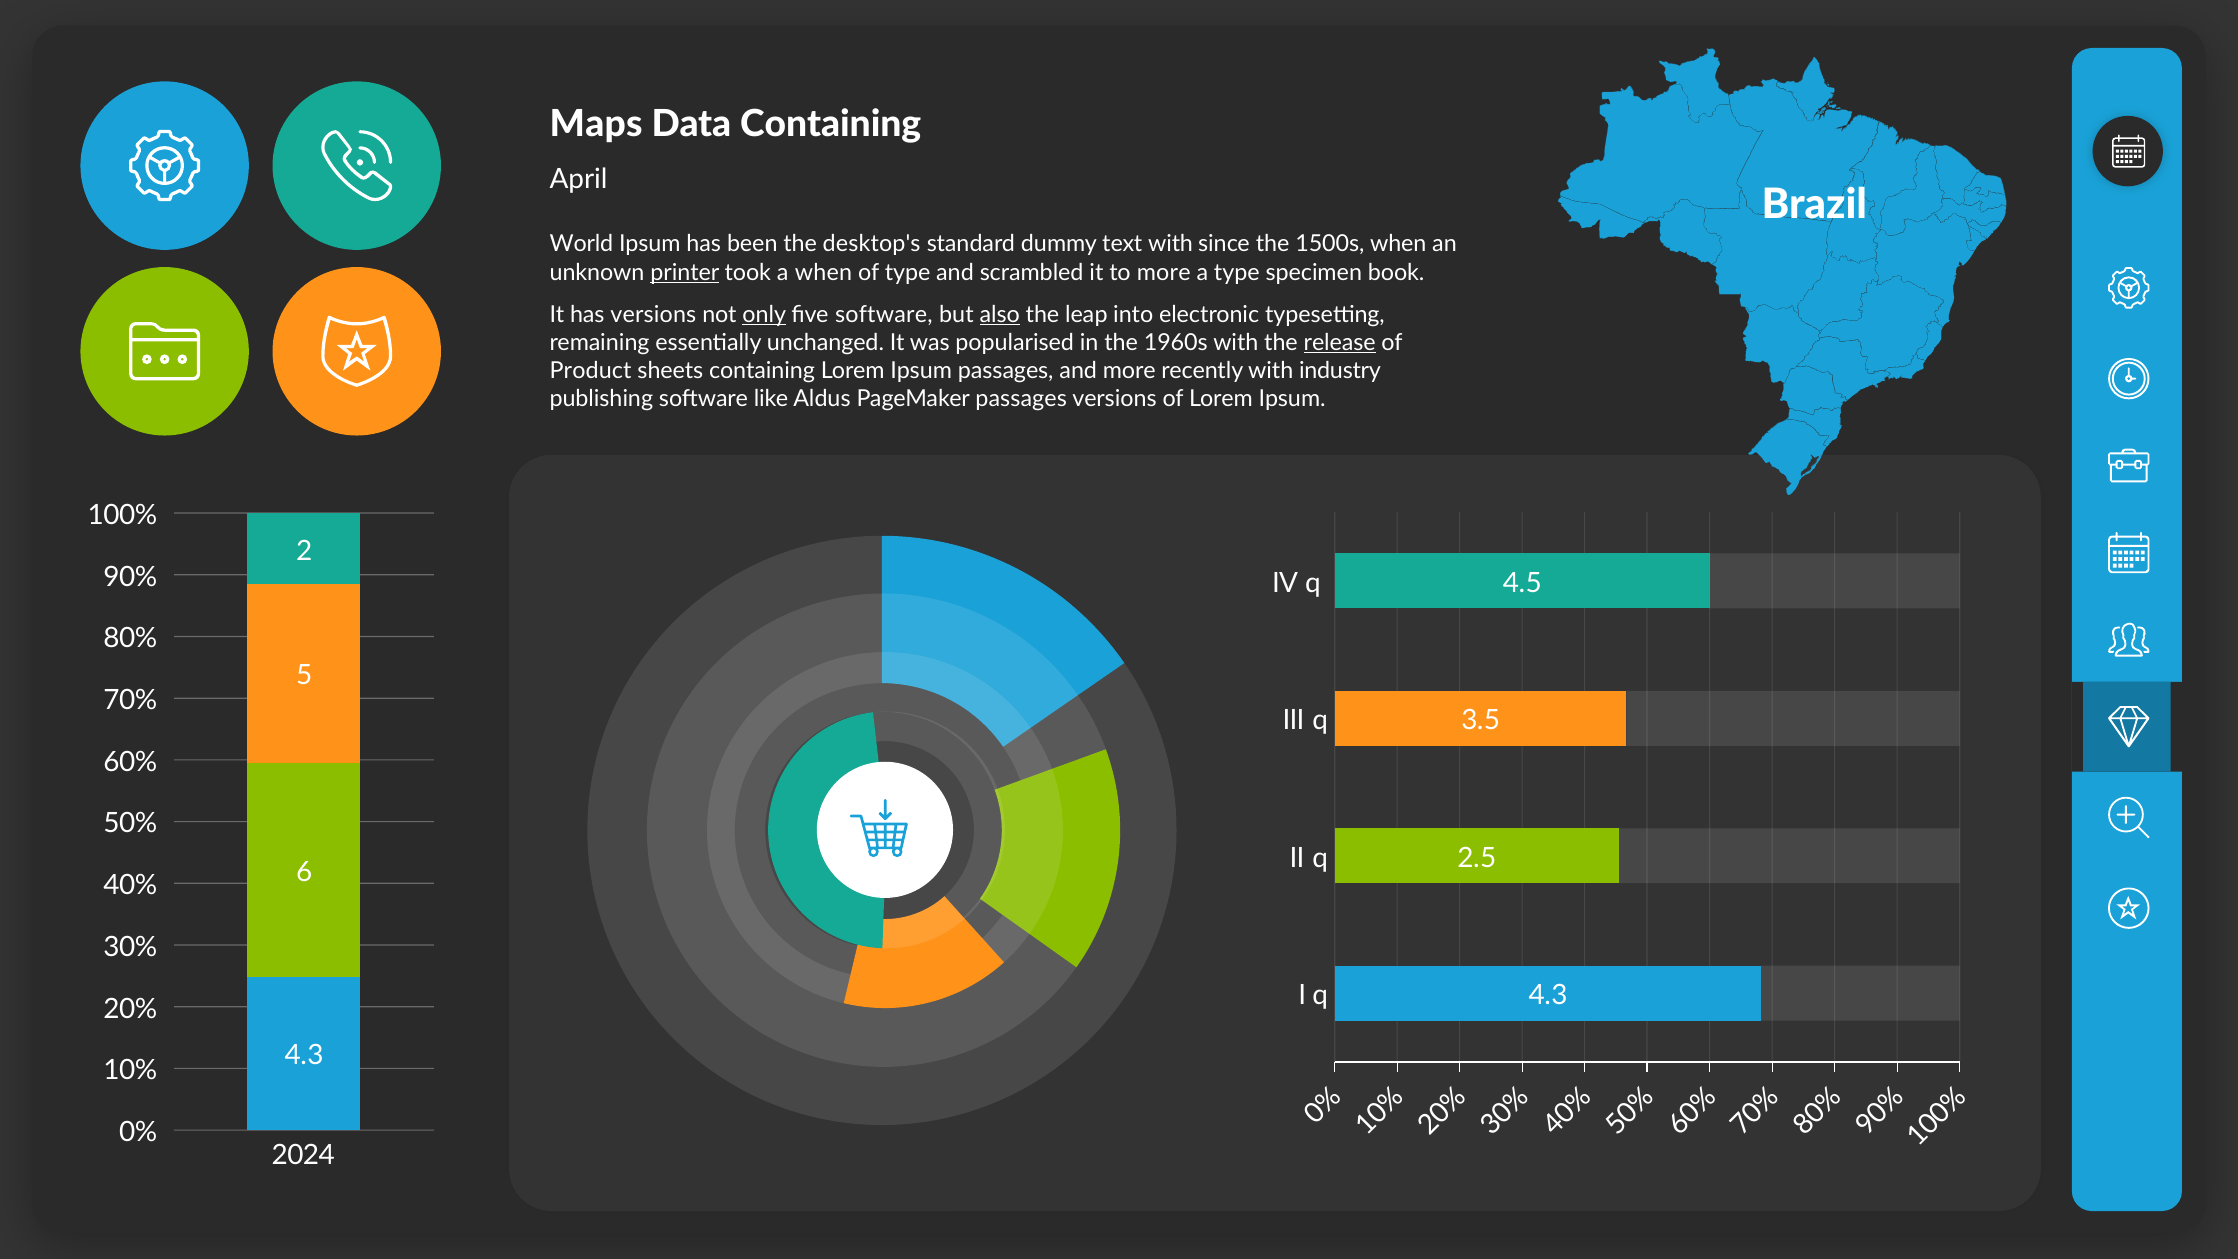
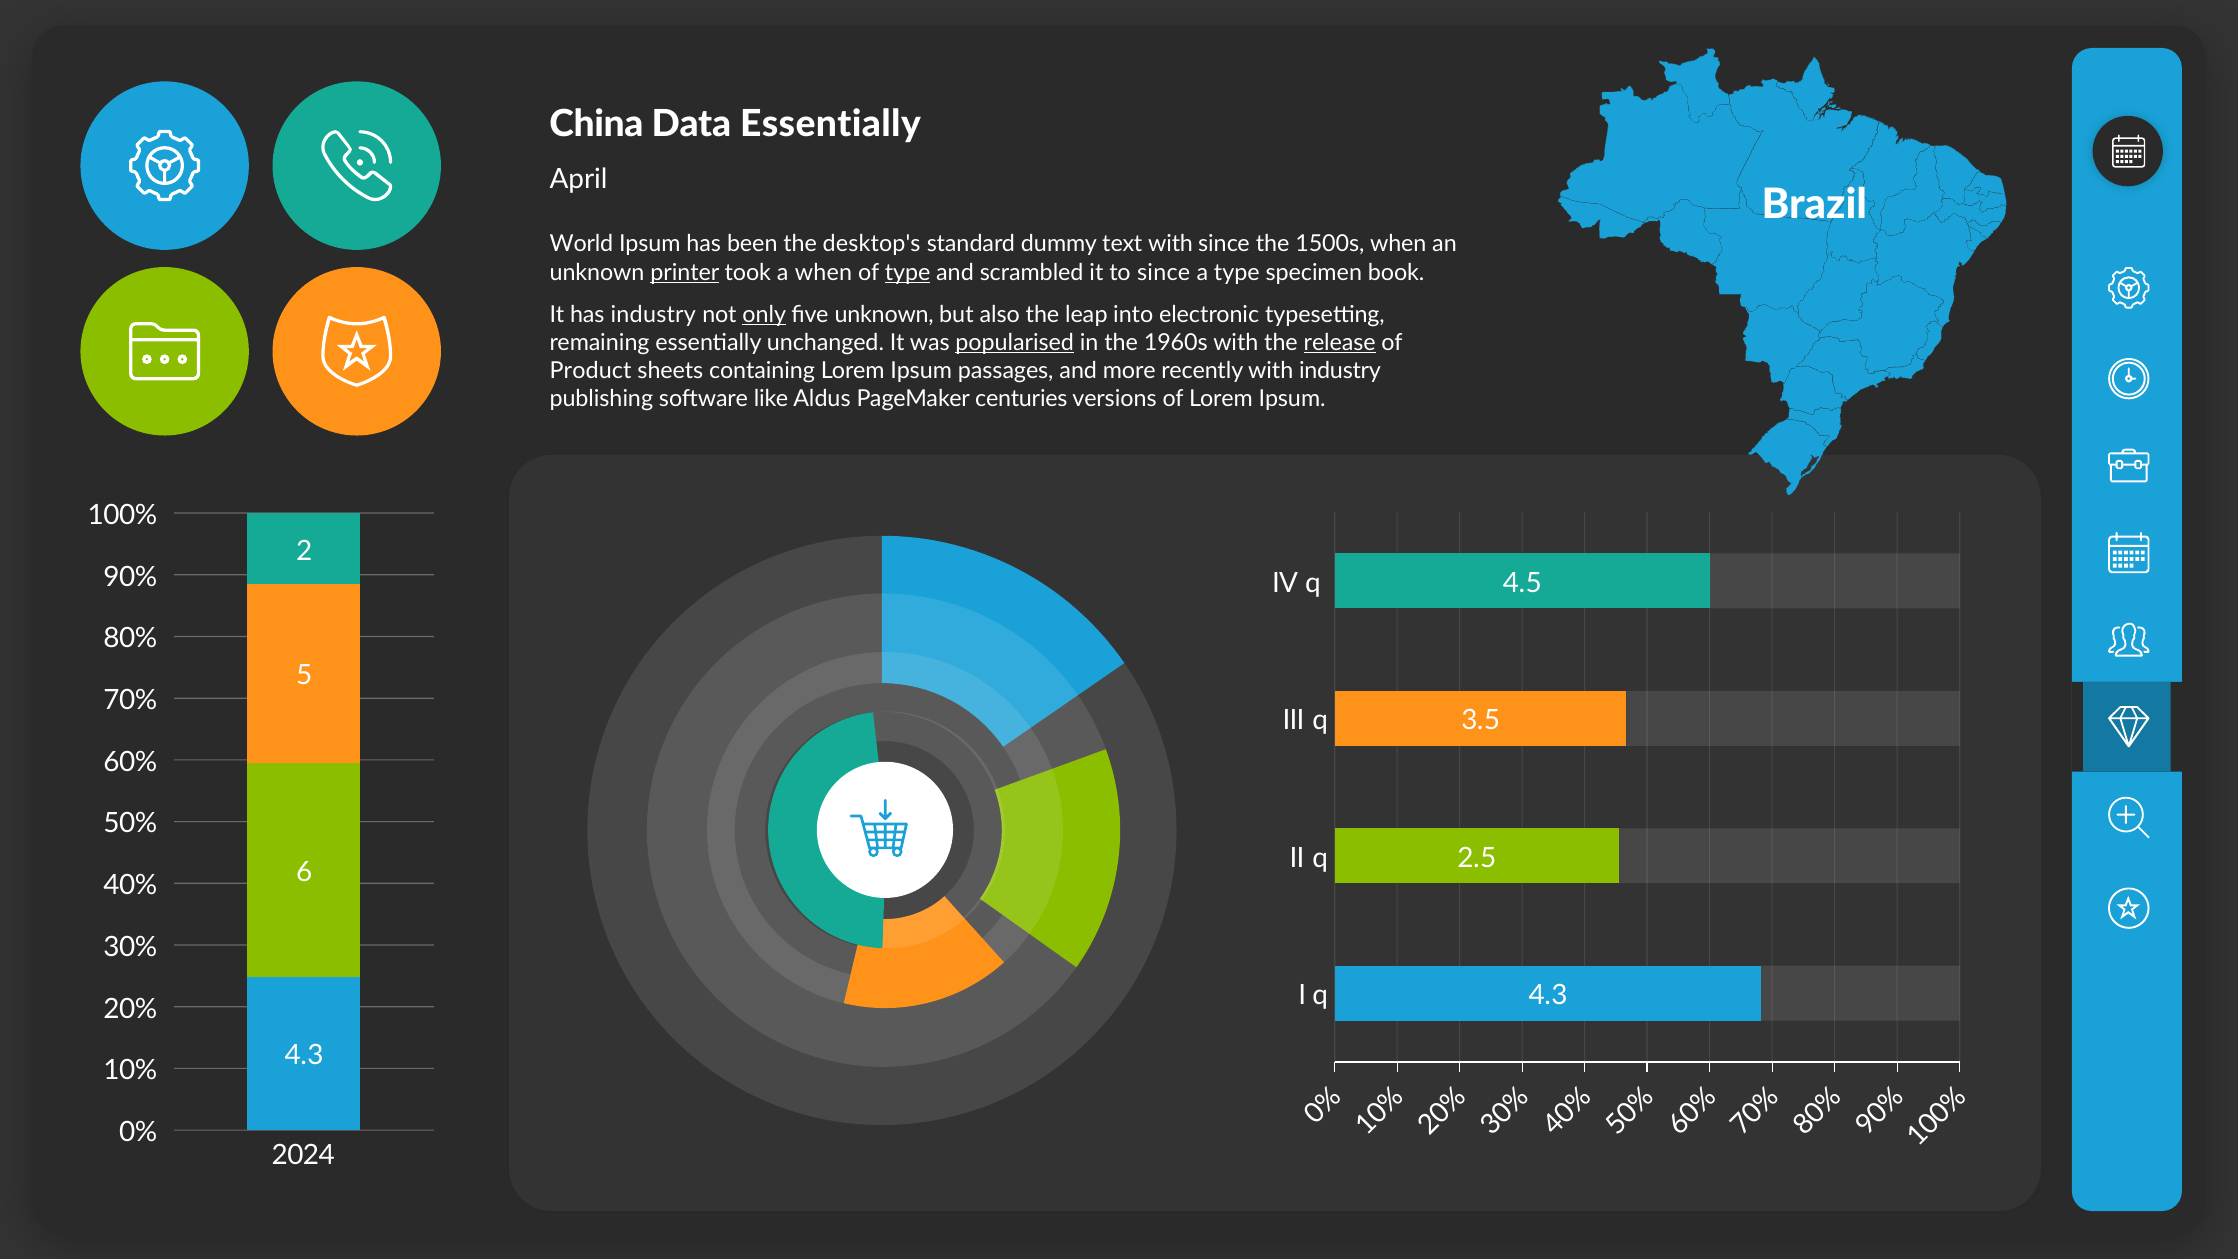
Maps: Maps -> China (596, 124)
Data Containing: Containing -> Essentially (830, 124)
type underline: none -> present (908, 272)
to more: more -> since (1164, 272)
has versions: versions -> industry (653, 314)
five software: software -> unknown (884, 314)
also underline: present -> none (1000, 314)
popularised underline: none -> present (1015, 342)
PageMaker passages: passages -> centuries (1021, 398)
